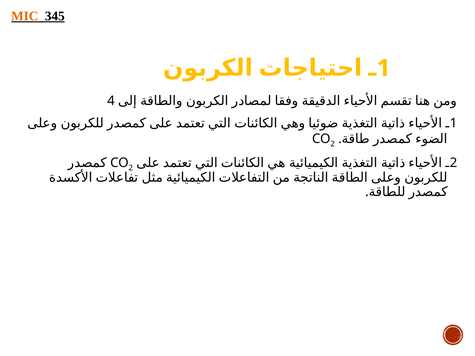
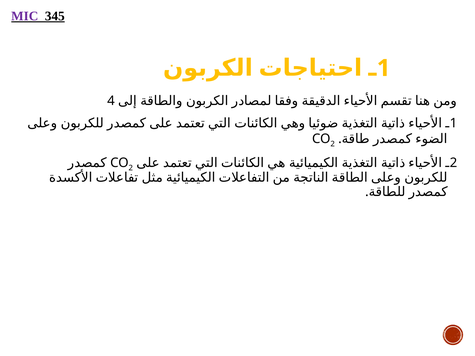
MIC colour: orange -> purple (25, 16)
